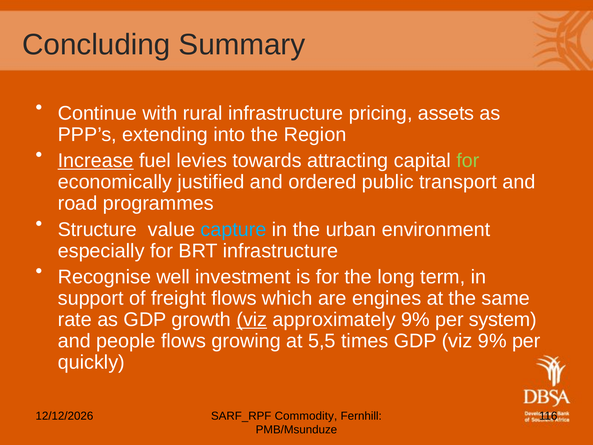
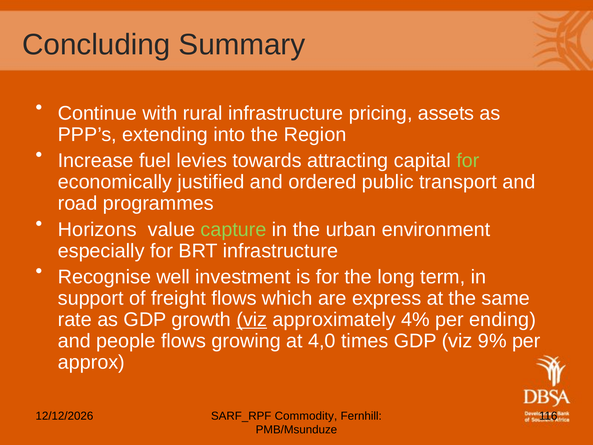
Increase underline: present -> none (96, 161)
Structure: Structure -> Horizons (97, 229)
capture colour: light blue -> light green (233, 229)
engines: engines -> express (387, 298)
approximately 9%: 9% -> 4% (415, 319)
system: system -> ending (503, 319)
5,5: 5,5 -> 4,0 (322, 341)
quickly: quickly -> approx (91, 362)
